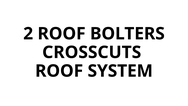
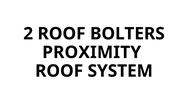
CROSSCUTS: CROSSCUTS -> PROXIMITY (92, 52)
